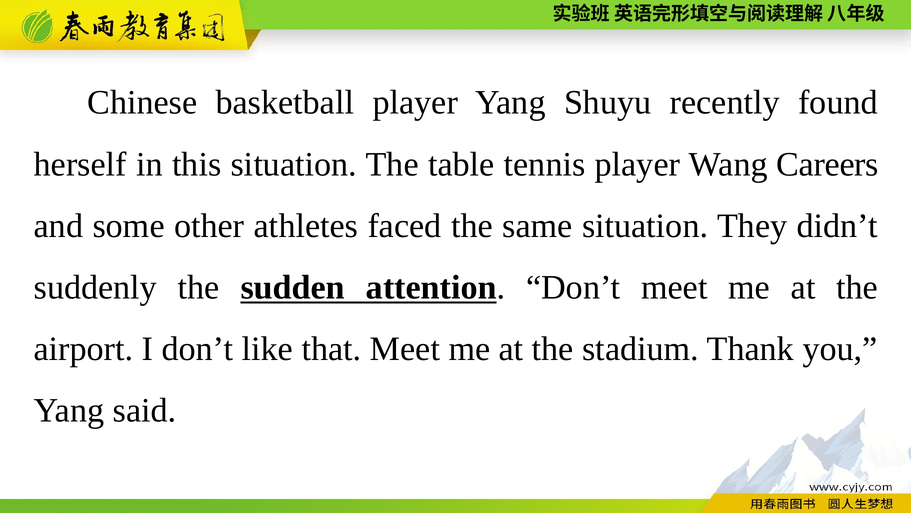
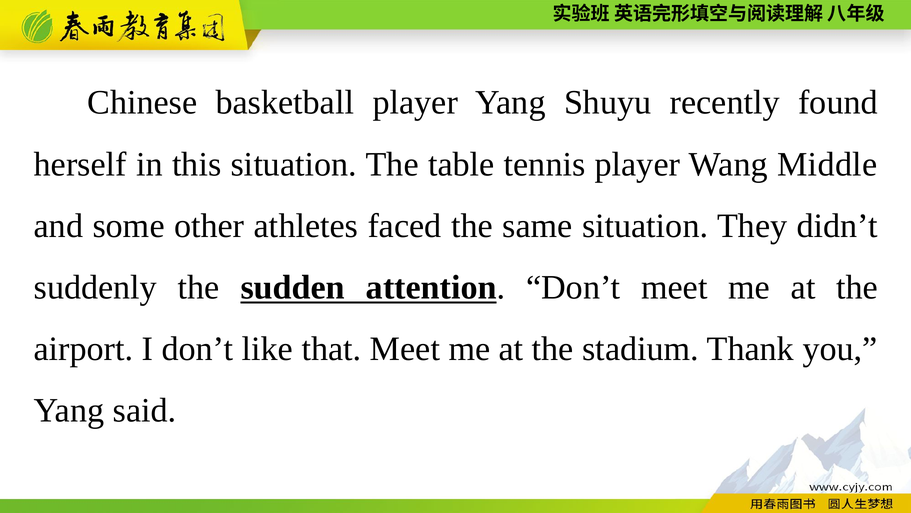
Careers: Careers -> Middle (827, 164)
